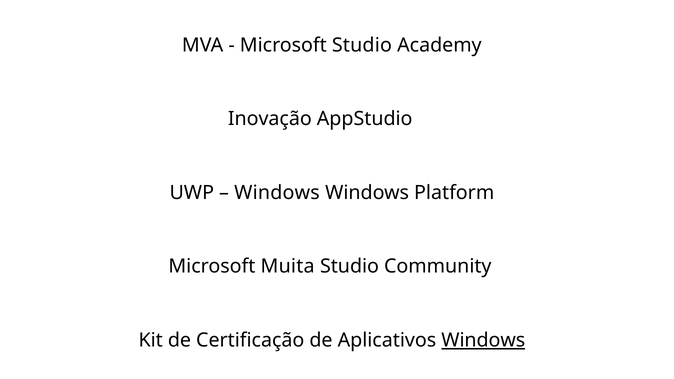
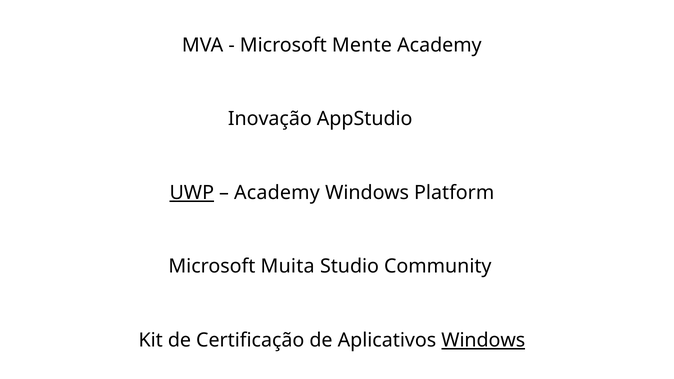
Microsoft Studio: Studio -> Mente (362, 45)
UWP underline: none -> present (192, 193)
Windows: Windows -> Academy (277, 193)
